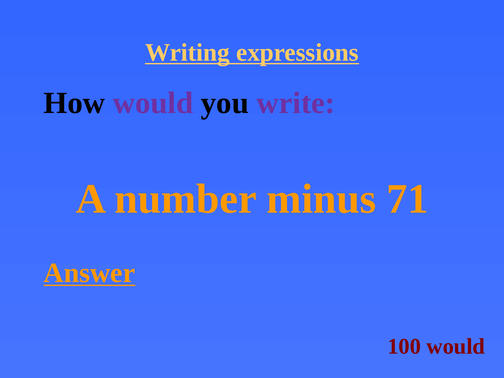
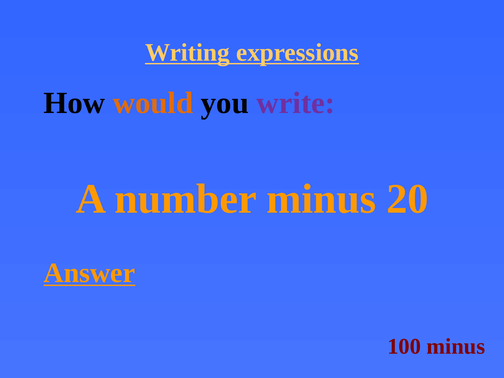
would colour: purple -> orange (153, 103)
71: 71 -> 20 (408, 199)
100 would: would -> minus (456, 346)
